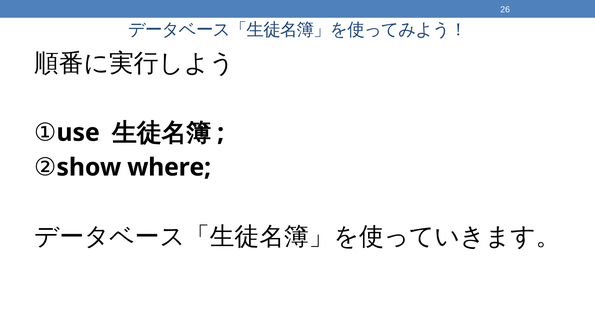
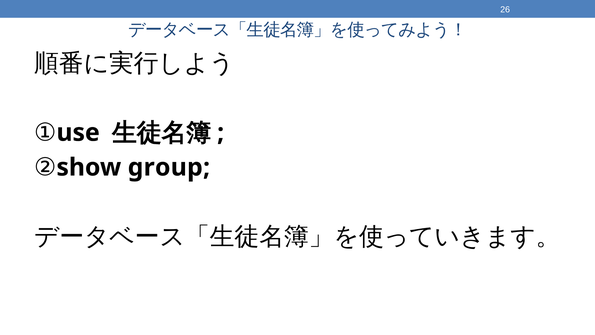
where: where -> group (169, 167)
